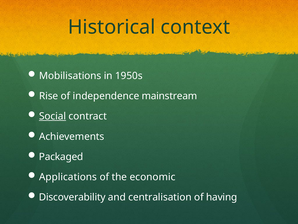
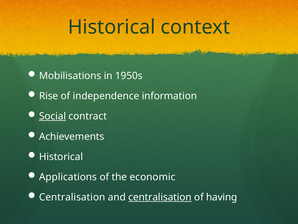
mainstream: mainstream -> information (169, 96)
Packaged: Packaged -> Historical (61, 156)
Discoverability: Discoverability -> Centralisation (72, 197)
centralisation underline: none -> present (160, 197)
